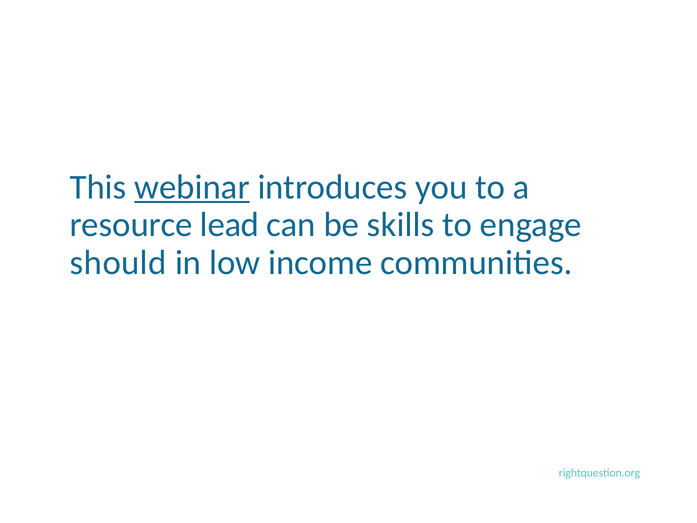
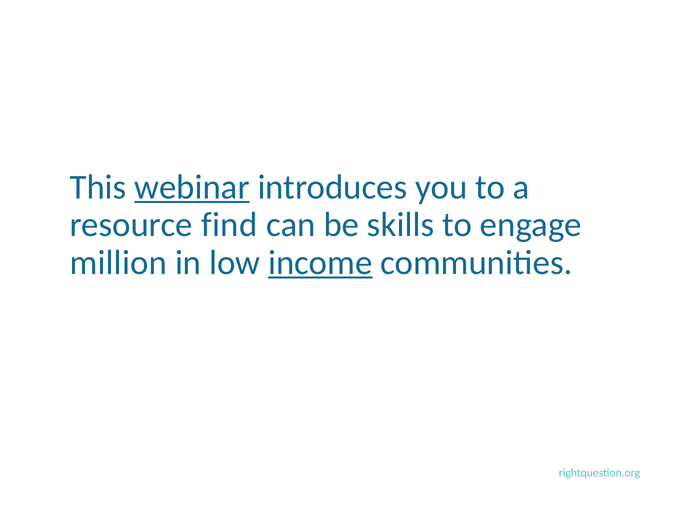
lead: lead -> find (229, 225)
should: should -> million (118, 262)
income underline: none -> present (320, 262)
